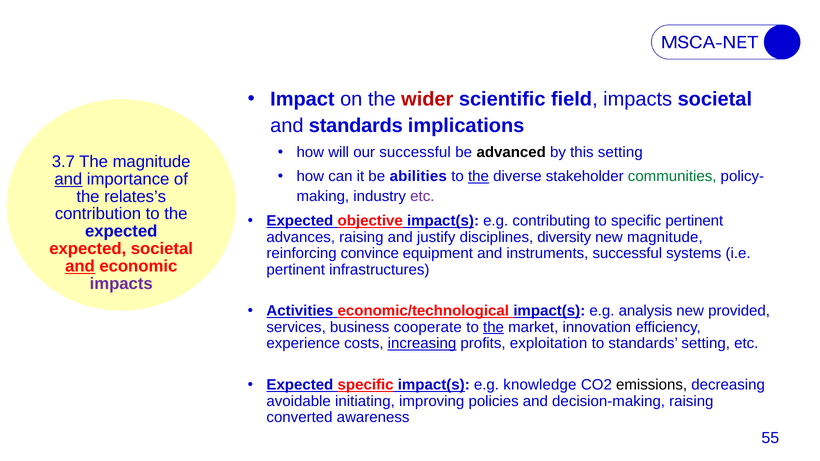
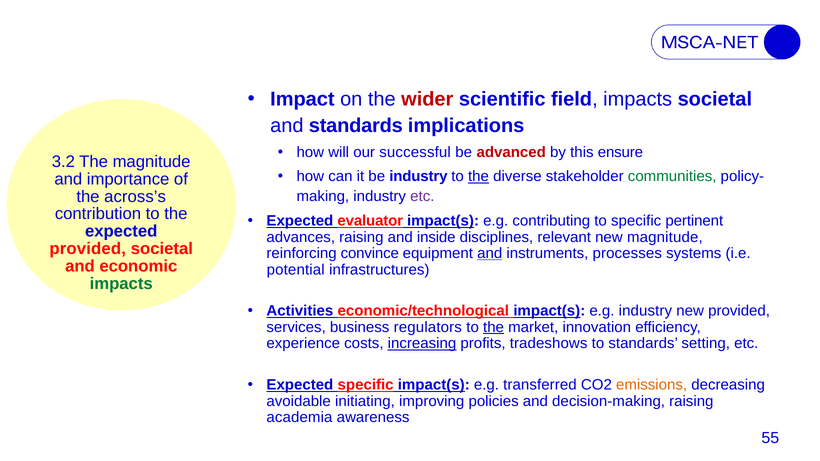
advanced colour: black -> red (511, 153)
this setting: setting -> ensure (620, 153)
3.7: 3.7 -> 3.2 (63, 162)
be abilities: abilities -> industry (418, 177)
and underline: present -> none (68, 179)
relates’s: relates’s -> across’s (135, 197)
objective: objective -> evaluator (370, 221)
justify: justify -> inside (436, 237)
diversity: diversity -> relevant (564, 237)
expected: expected -> provided (88, 249)
and underline: none -> present (490, 253)
instruments successful: successful -> processes (627, 253)
and underline: present -> none (80, 266)
pertinent: pertinent -> potential (296, 270)
impacts colour: purple -> green (121, 284)
e.g analysis: analysis -> industry (645, 311)
cooperate: cooperate -> regulators (428, 327)
exploitation: exploitation -> tradeshows (549, 344)
knowledge: knowledge -> transferred (540, 385)
emissions colour: black -> orange (652, 385)
converted: converted -> academia (299, 418)
